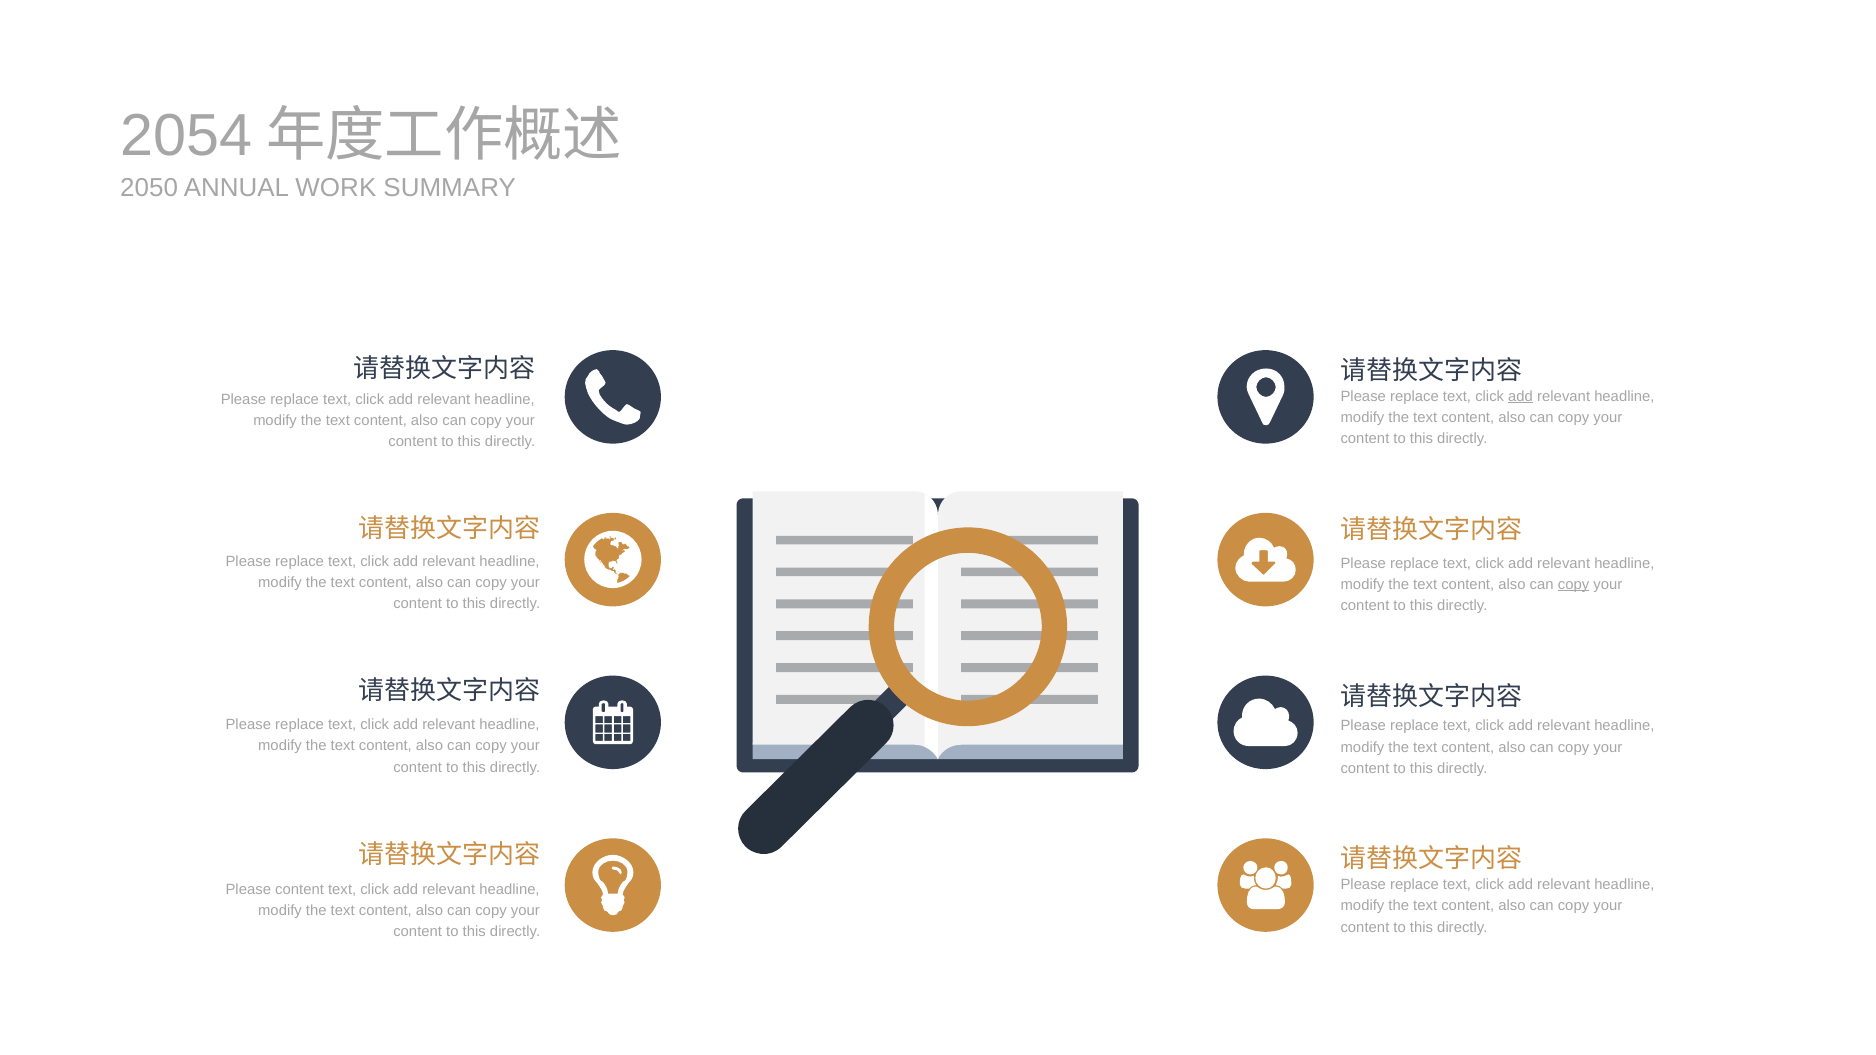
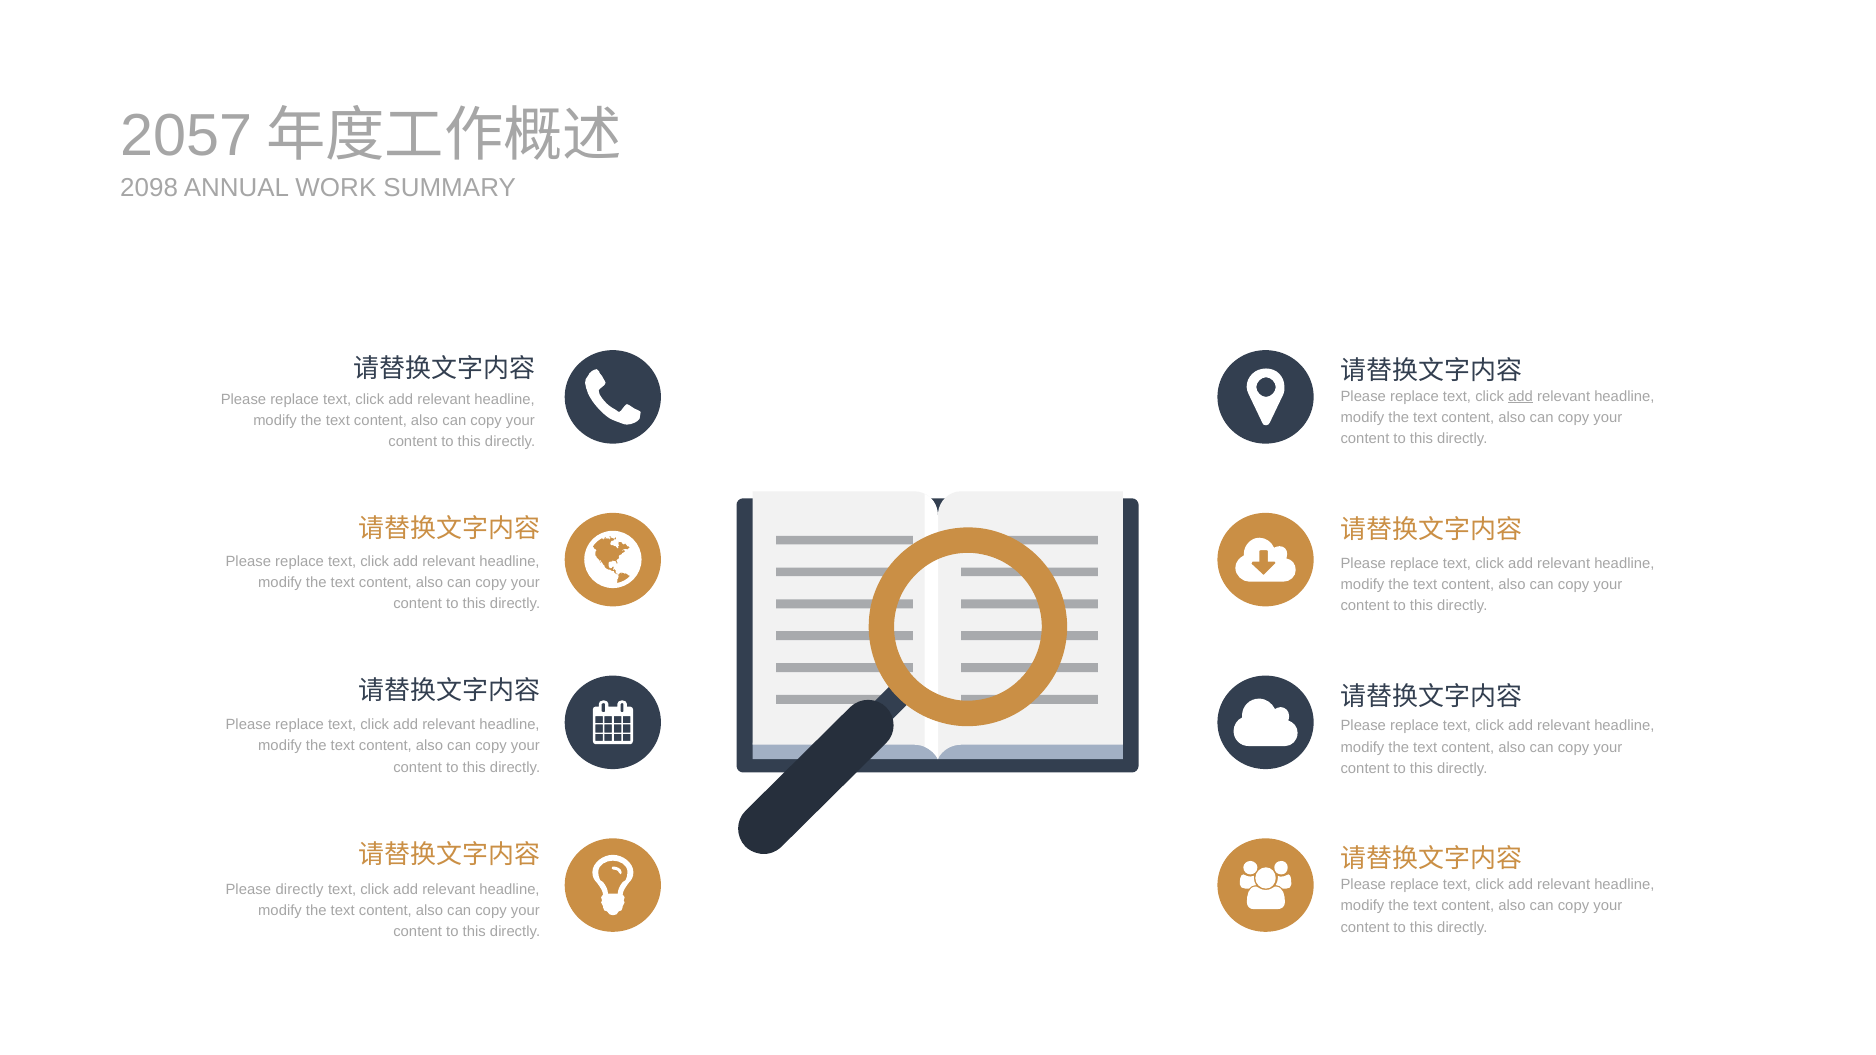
2054: 2054 -> 2057 (186, 136)
2050: 2050 -> 2098 (149, 188)
copy underline: present -> none (1574, 585)
Please content: content -> directly (299, 889)
